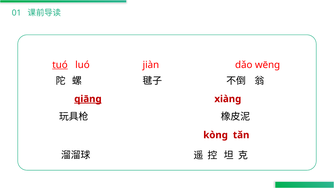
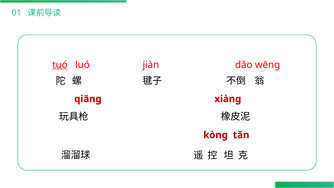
qiānɡ underline: present -> none (88, 99)
